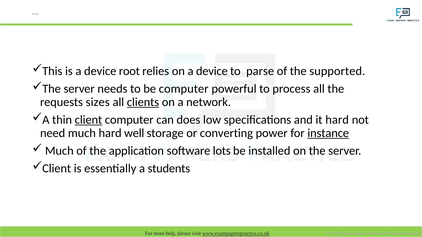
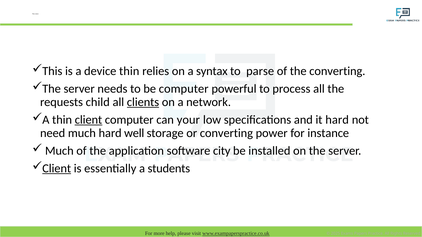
device root: root -> thin (129, 71)
on a device: device -> syntax (212, 71)
the supported: supported -> converting (337, 71)
sizes: sizes -> child (98, 102)
does: does -> your (188, 120)
instance underline: present -> none (328, 133)
lots: lots -> city (222, 151)
Client underline: none -> present (57, 169)
